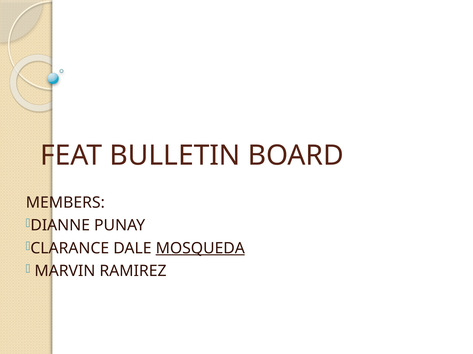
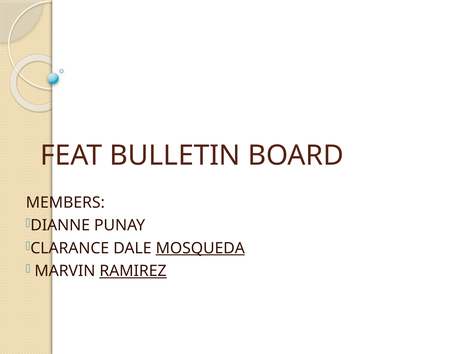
RAMIREZ underline: none -> present (133, 272)
